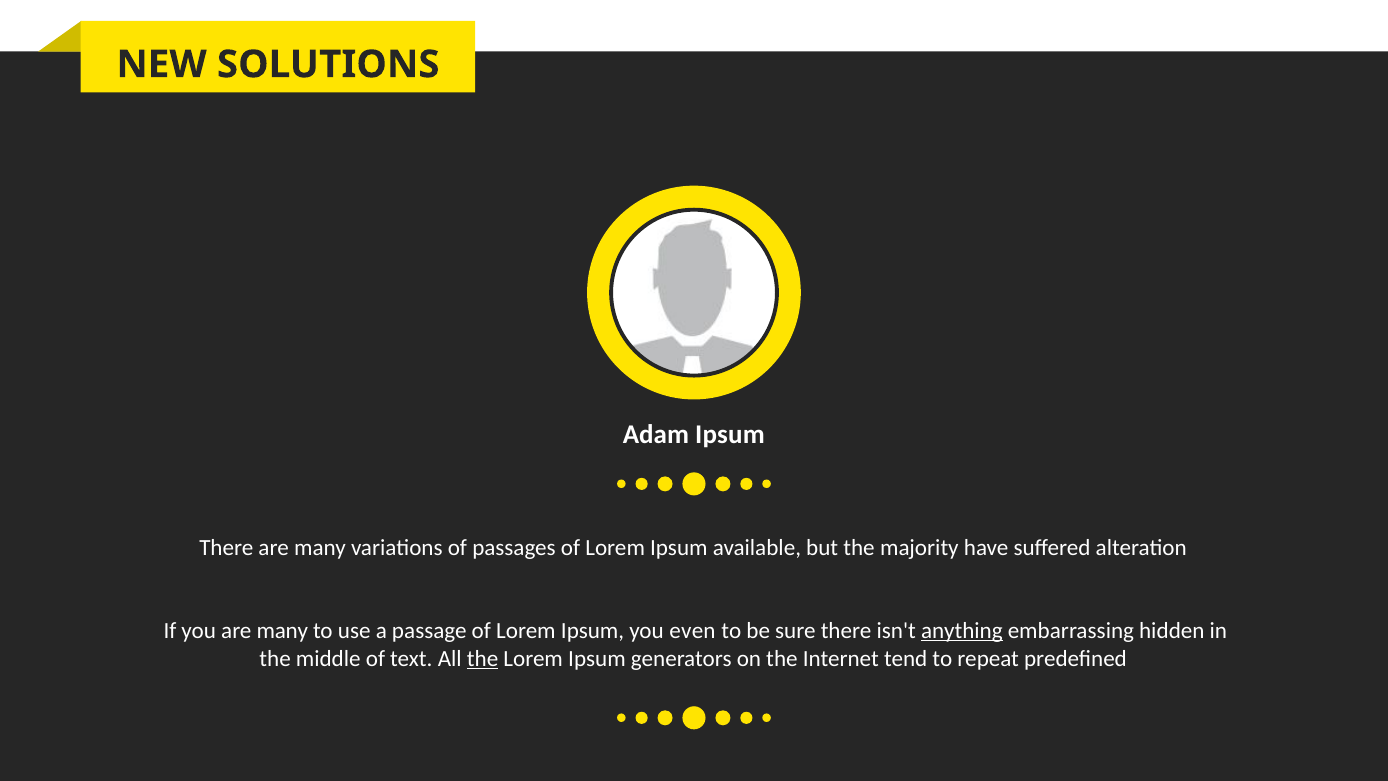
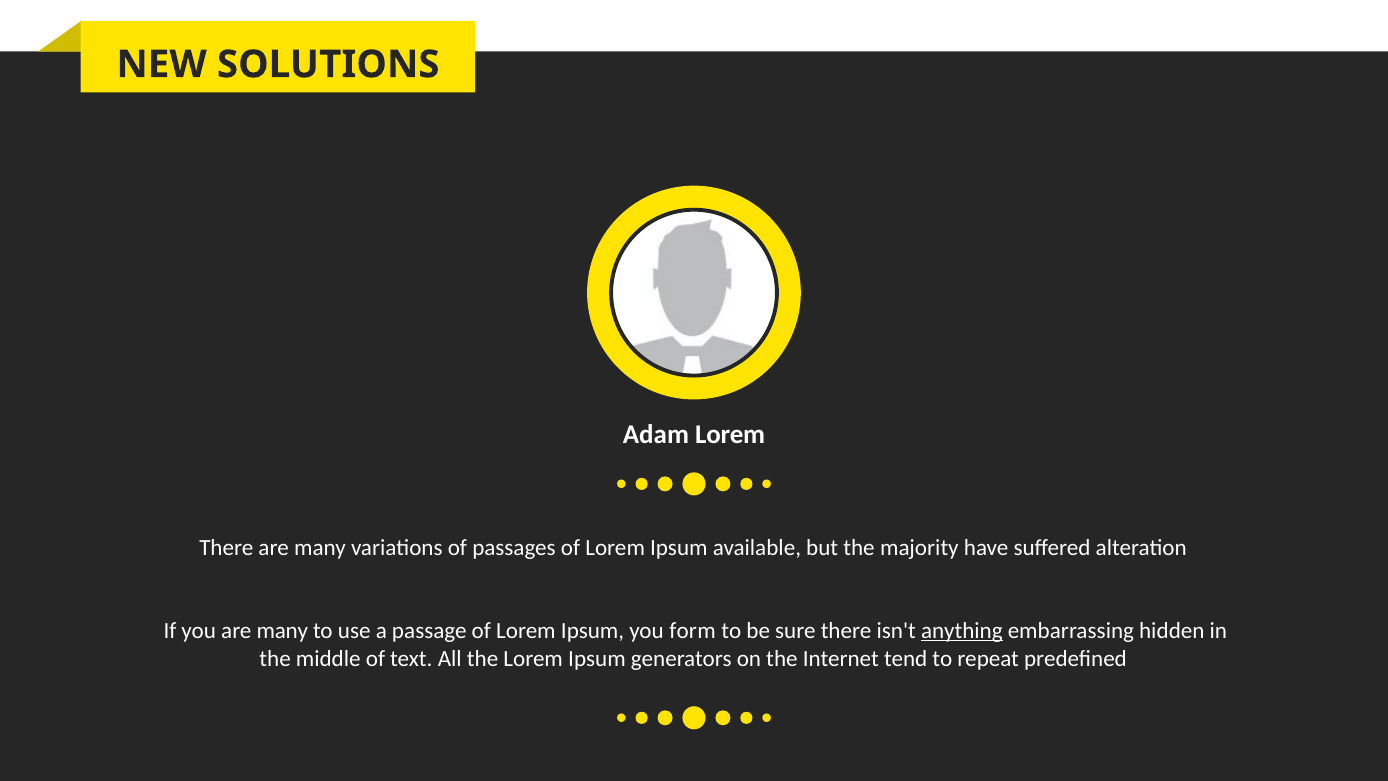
Adam Ipsum: Ipsum -> Lorem (730, 435)
even: even -> form (692, 631)
the underline: present -> none (483, 658)
